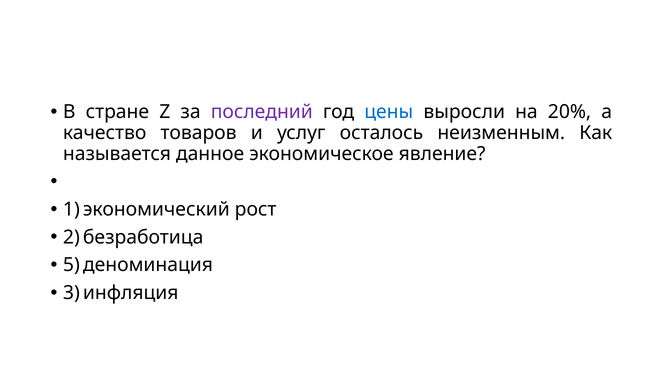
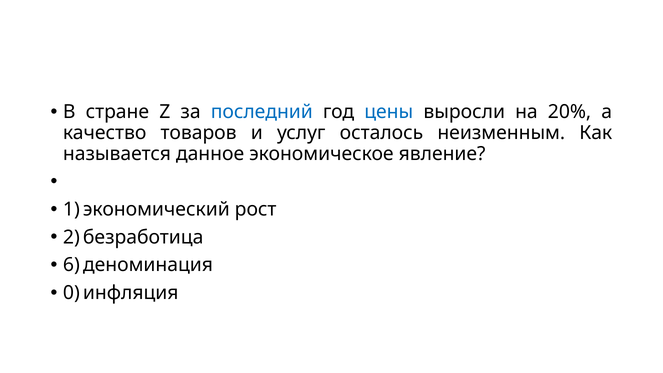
последний colour: purple -> blue (262, 112)
5: 5 -> 6 (71, 265)
3: 3 -> 0 (71, 293)
